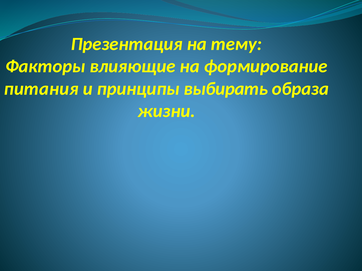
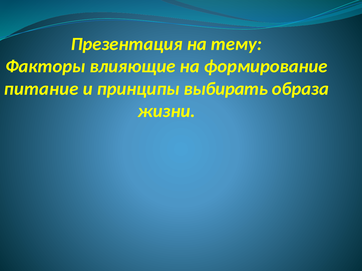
питания: питания -> питание (41, 89)
